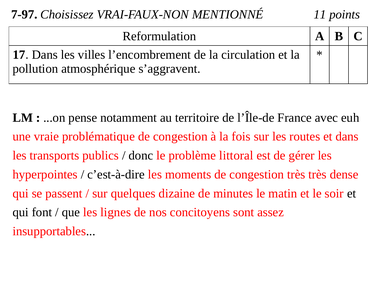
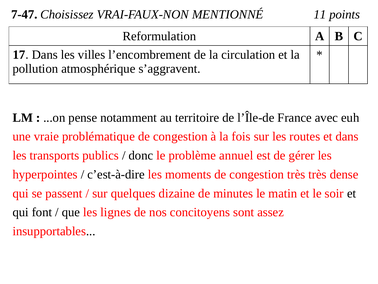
7-97: 7-97 -> 7-47 (24, 14)
littoral: littoral -> annuel (236, 155)
